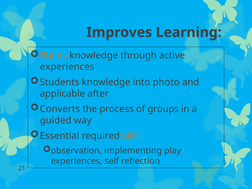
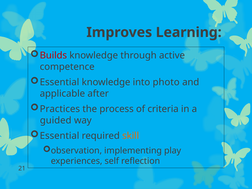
Builds colour: orange -> red (53, 55)
experiences: experiences -> competence (67, 67)
Students: Students -> Essential (60, 82)
Converts: Converts -> Practices (60, 109)
groups: groups -> criteria (163, 109)
